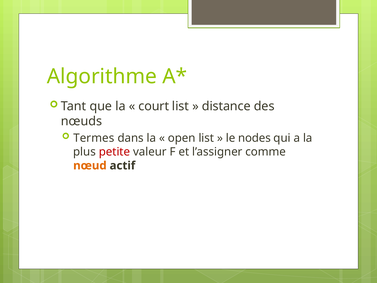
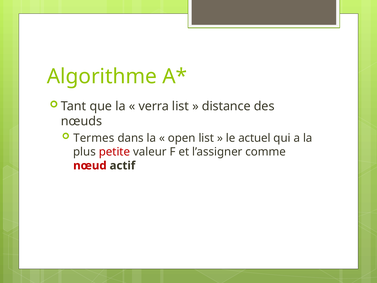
court: court -> verra (154, 106)
nodes: nodes -> actuel (254, 138)
nœud colour: orange -> red (90, 165)
